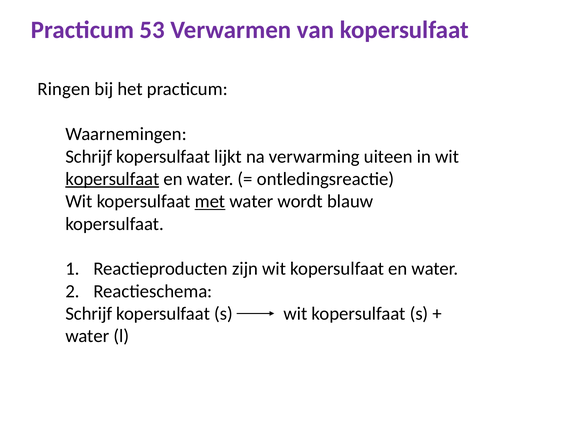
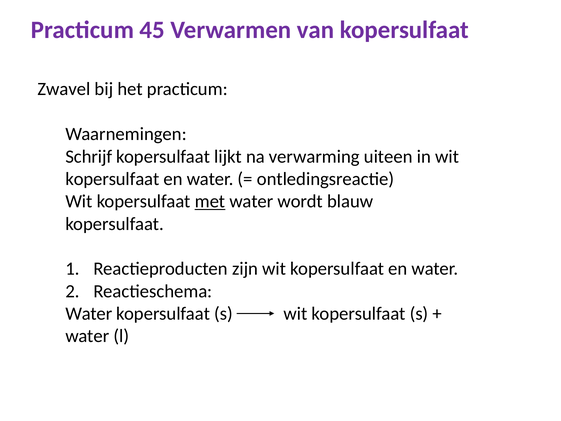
53: 53 -> 45 (152, 30)
Ringen: Ringen -> Zwavel (64, 89)
kopersulfaat underline: present -> none (112, 179)
Schrijf: Schrijf -> Water (89, 313)
